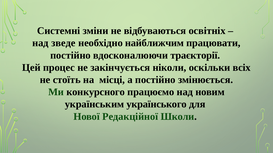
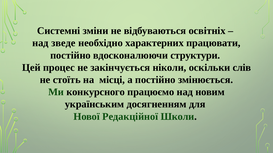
найближчим: найближчим -> характерних (155, 43)
траєкторії: траєкторії -> структури (195, 55)
всіх: всіх -> слів (242, 68)
українського: українського -> досягненням (157, 105)
